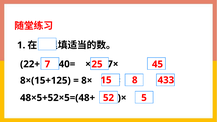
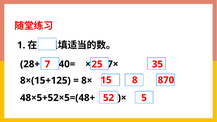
22+: 22+ -> 28+ (30, 64)
45: 45 -> 35 (157, 64)
433: 433 -> 870 (166, 80)
